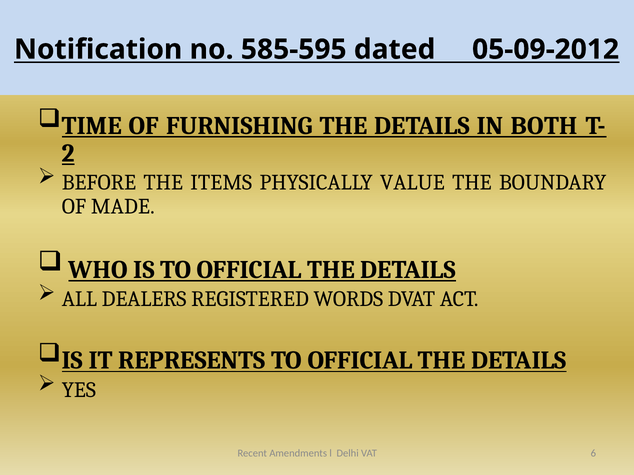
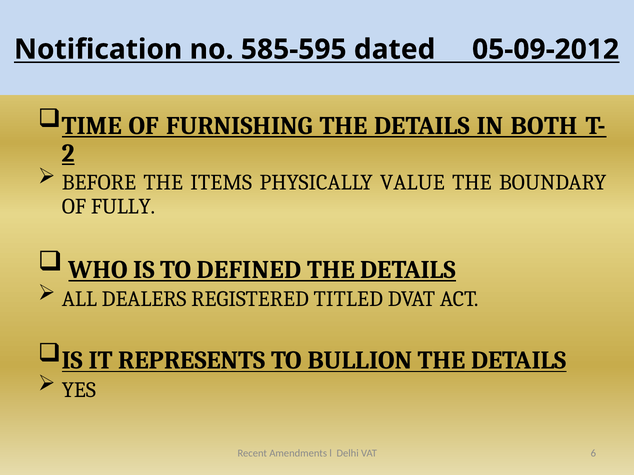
MADE: MADE -> FULLY (123, 207)
IS TO OFFICIAL: OFFICIAL -> DEFINED (249, 270)
WORDS: WORDS -> TITLED (348, 300)
OFFICIAL: OFFICIAL -> BULLION (360, 361)
